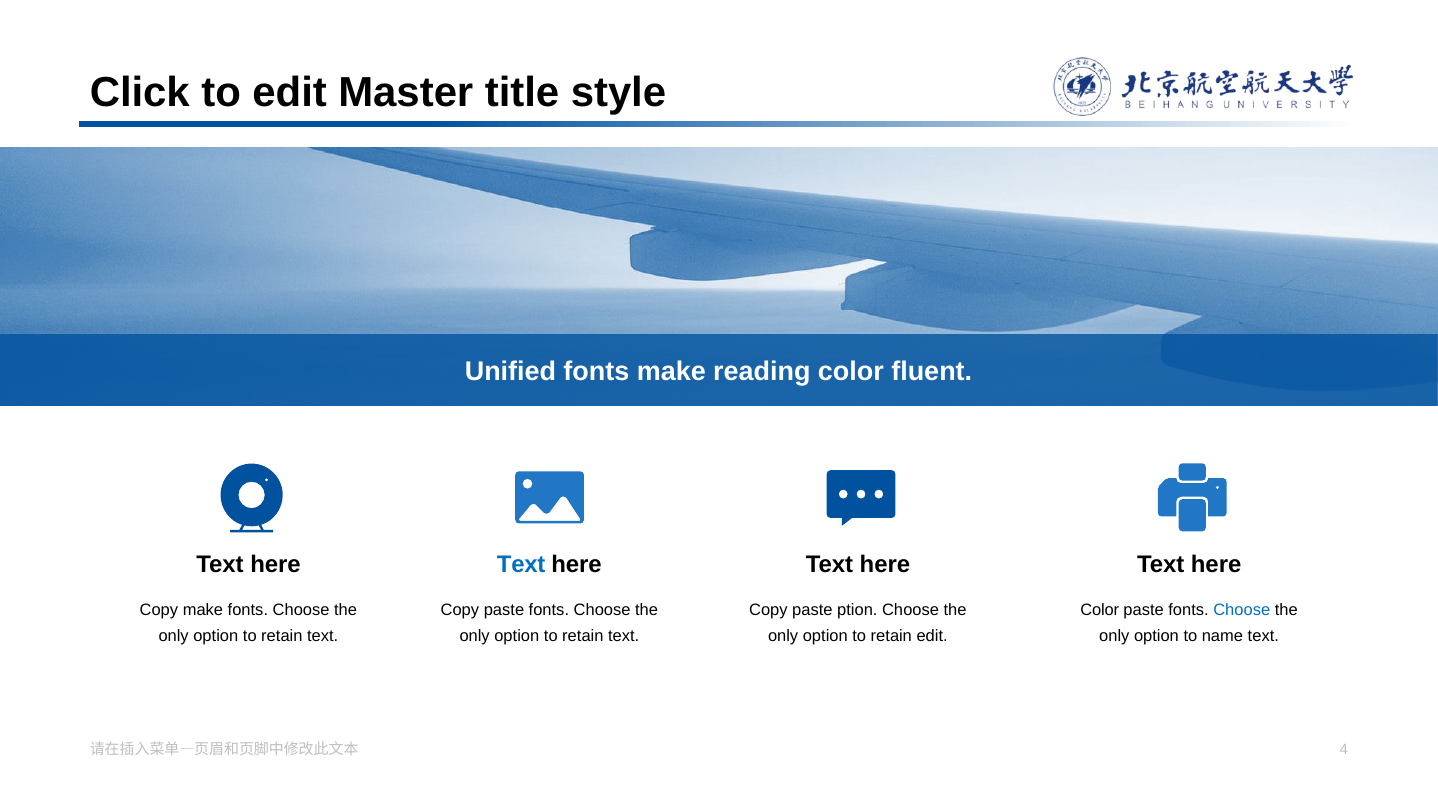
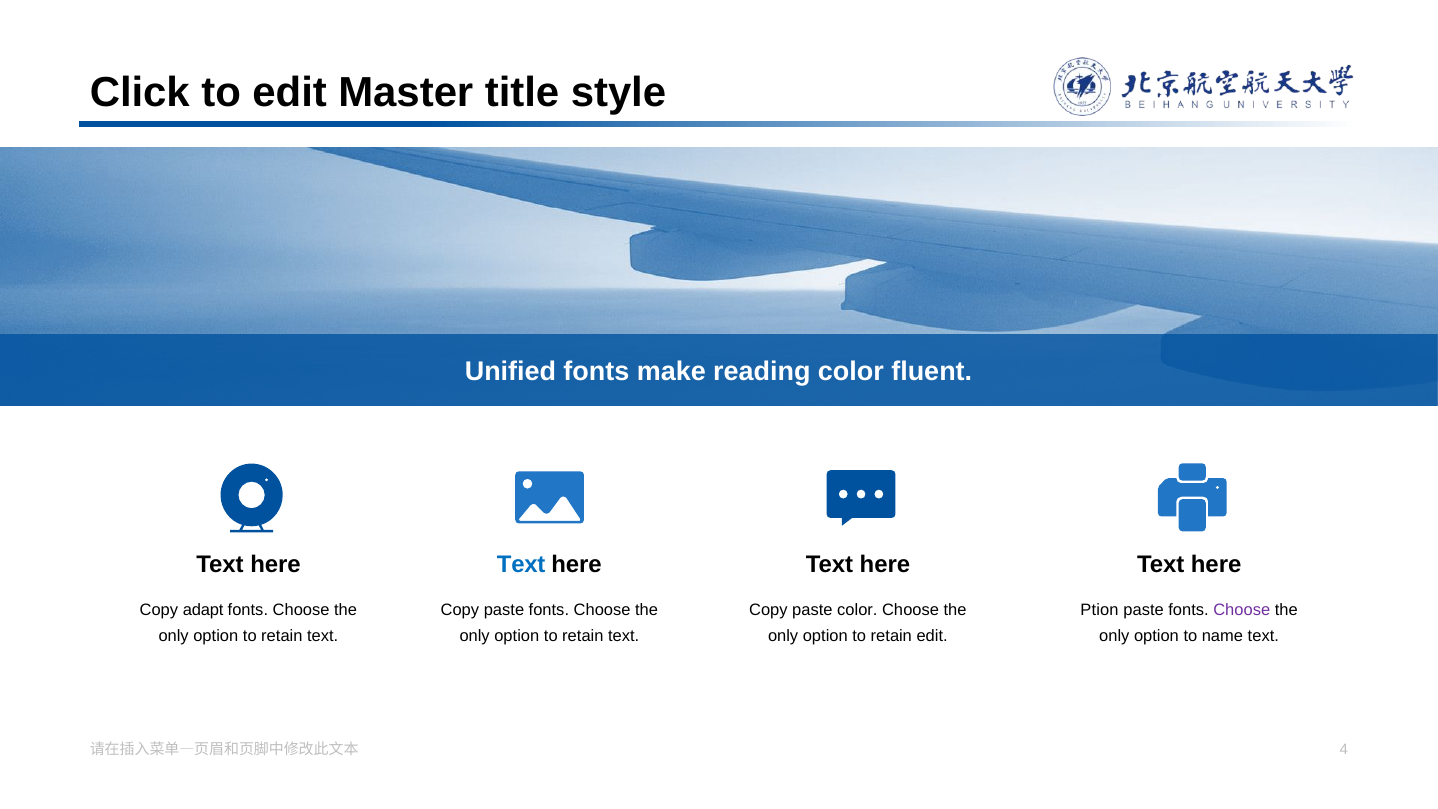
Copy make: make -> adapt (203, 610)
paste ption: ption -> color (857, 610)
Color: Color -> Ption (1099, 610)
Choose colour: blue -> purple (1242, 610)
